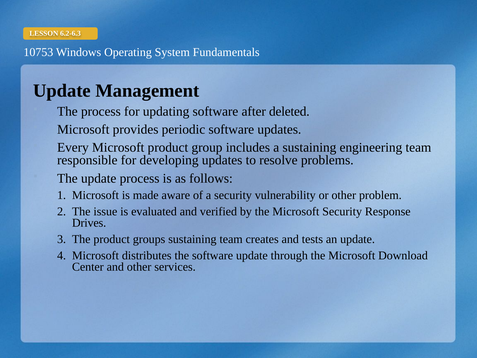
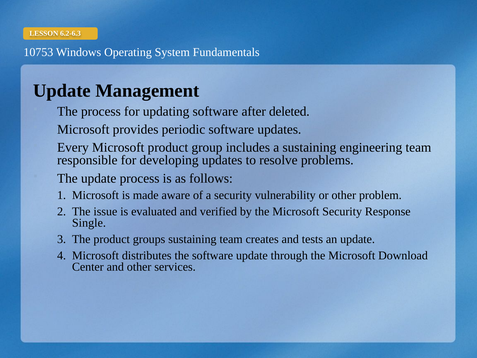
Drives: Drives -> Single (89, 223)
